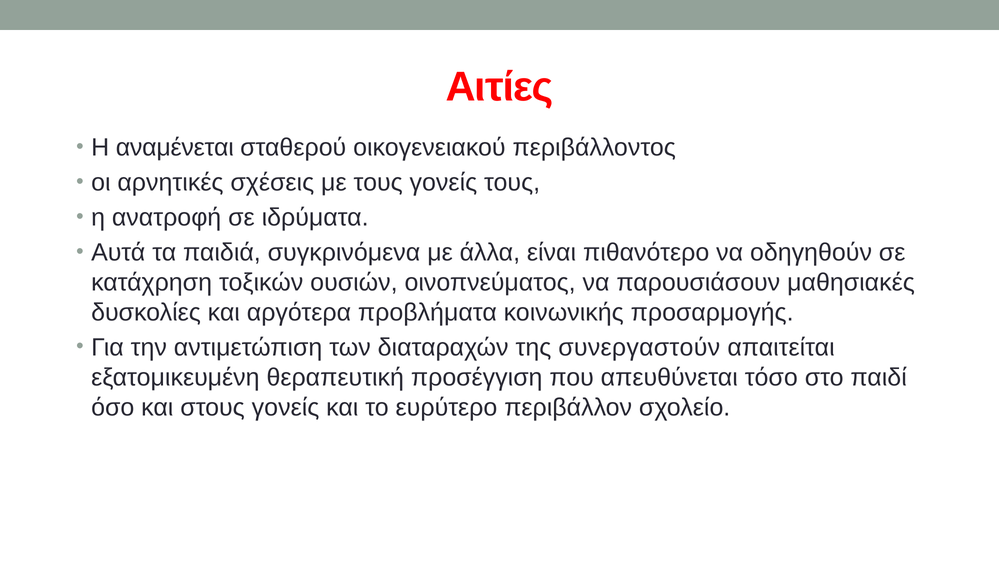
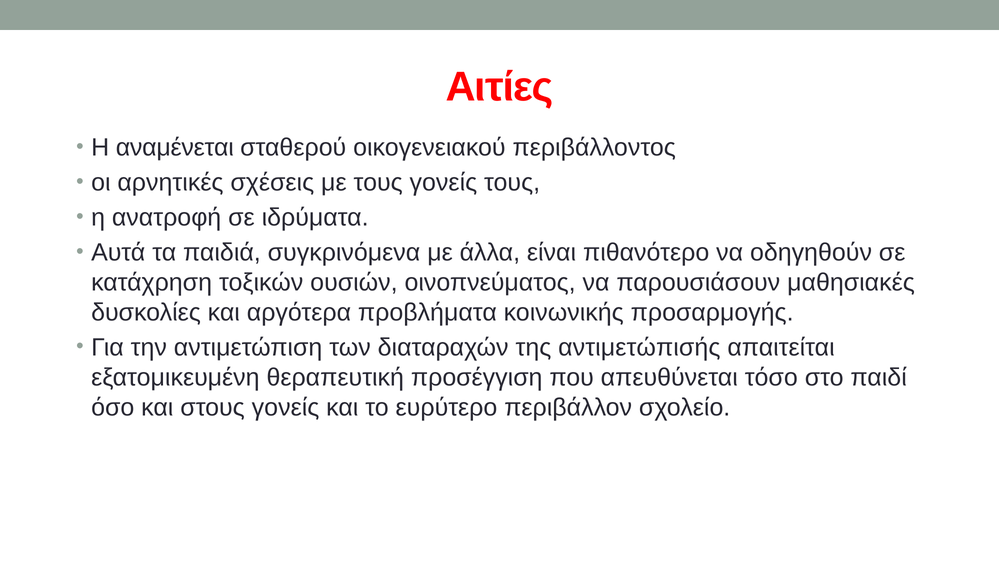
συνεργαστούν: συνεργαστούν -> αντιμετώπισής (639, 347)
